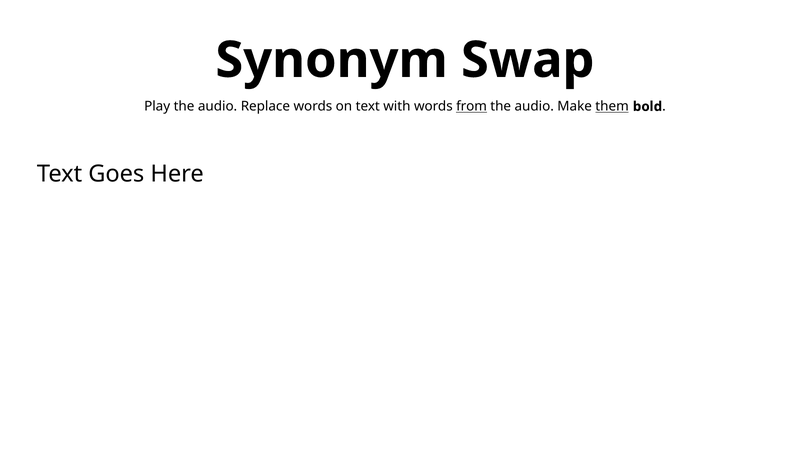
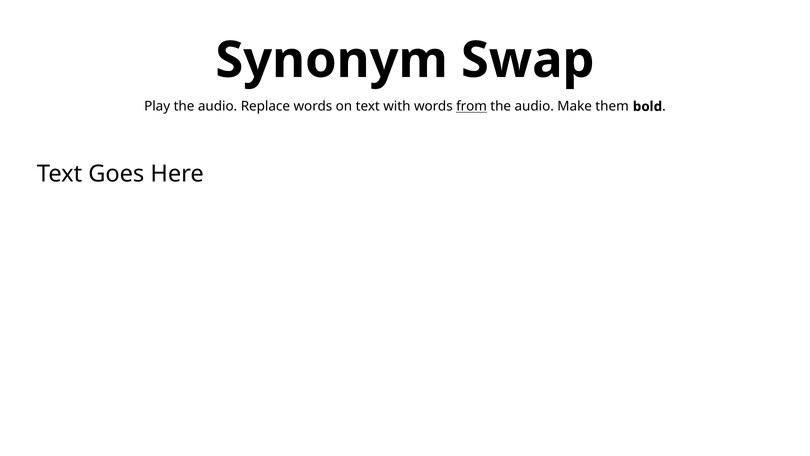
them underline: present -> none (612, 106)
